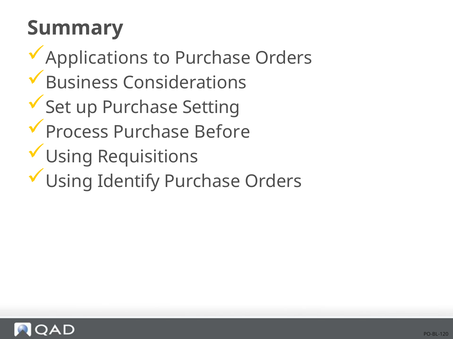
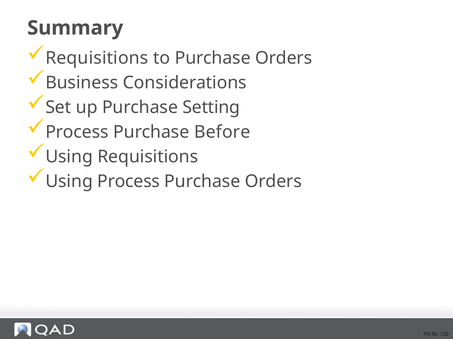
Applications: Applications -> Requisitions (97, 58)
Using Identify: Identify -> Process (129, 182)
